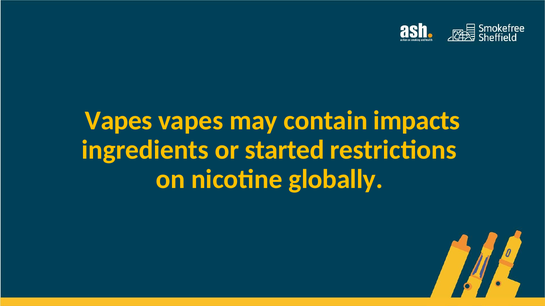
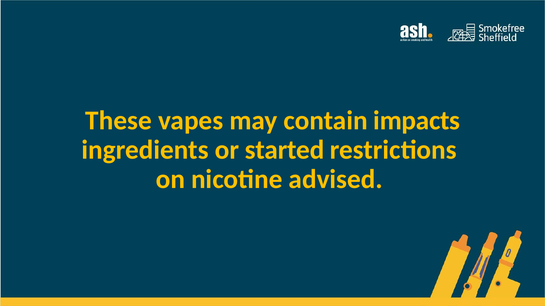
Vapes: Vapes -> These (119, 121)
globally: globally -> advised (336, 180)
